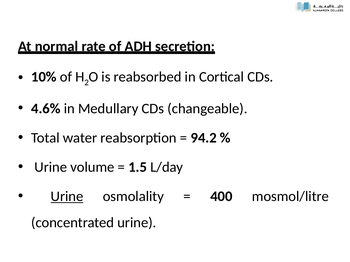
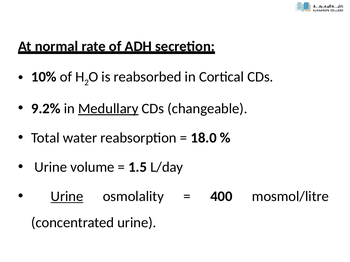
4.6%: 4.6% -> 9.2% (46, 109)
Medullary underline: none -> present (108, 109)
94.2: 94.2 -> 18.0 (204, 138)
